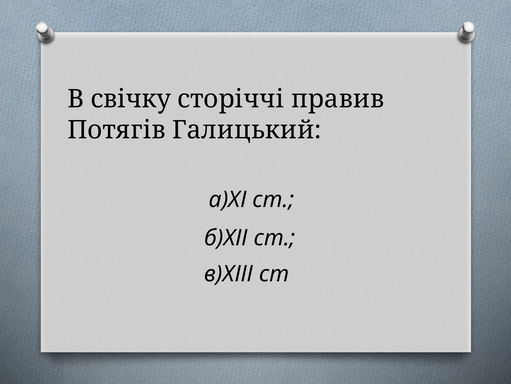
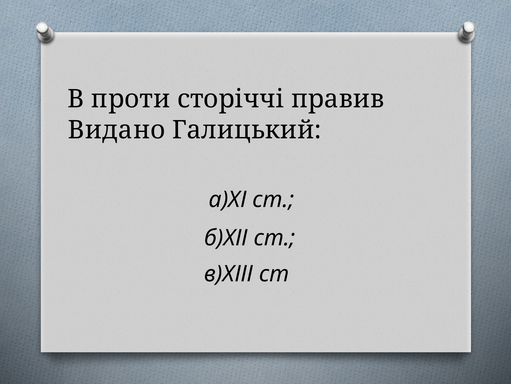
свічку: свічку -> проти (131, 99)
Потягів: Потягів -> Видано (116, 130)
